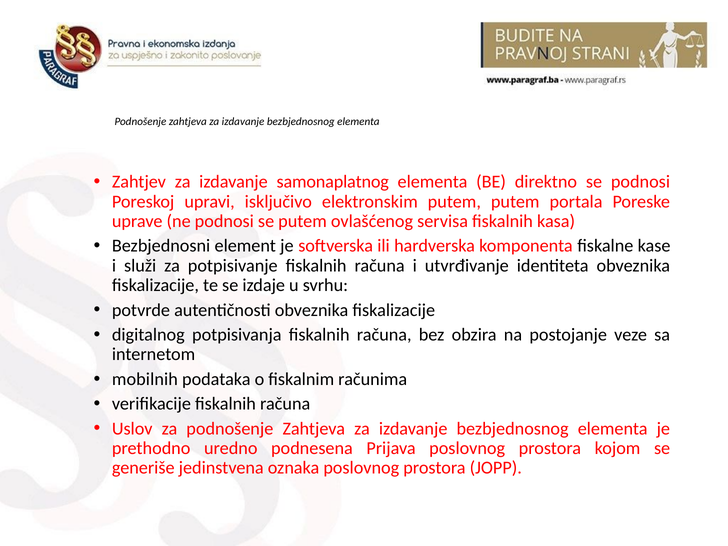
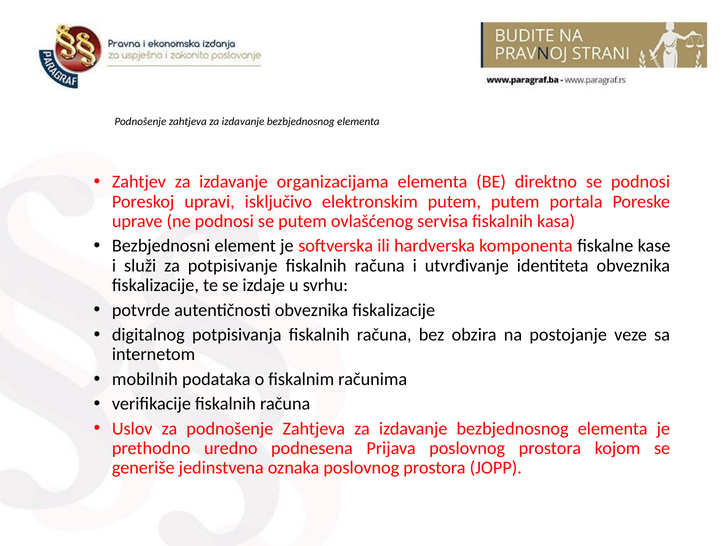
samonaplatnog: samonaplatnog -> organizacijama (333, 182)
